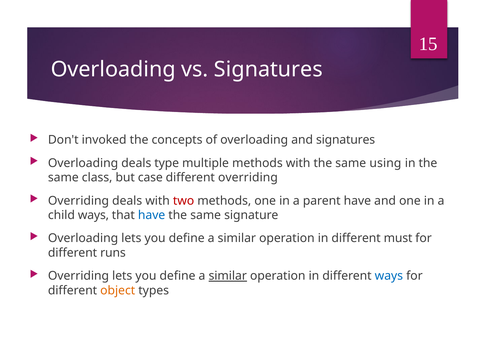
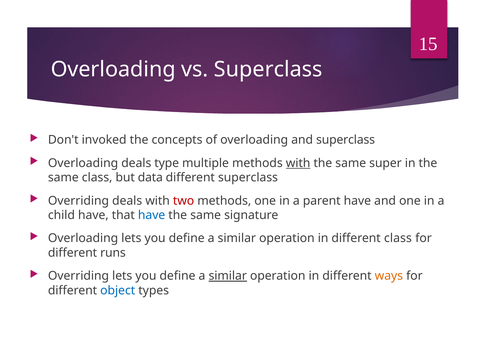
vs Signatures: Signatures -> Superclass (268, 69)
and signatures: signatures -> superclass (346, 140)
with underline: none -> present (298, 163)
using: using -> super (385, 163)
case: case -> data (150, 177)
different overriding: overriding -> superclass (248, 177)
child ways: ways -> have (93, 215)
different must: must -> class (398, 238)
ways colour: blue -> orange (389, 276)
object colour: orange -> blue (118, 290)
